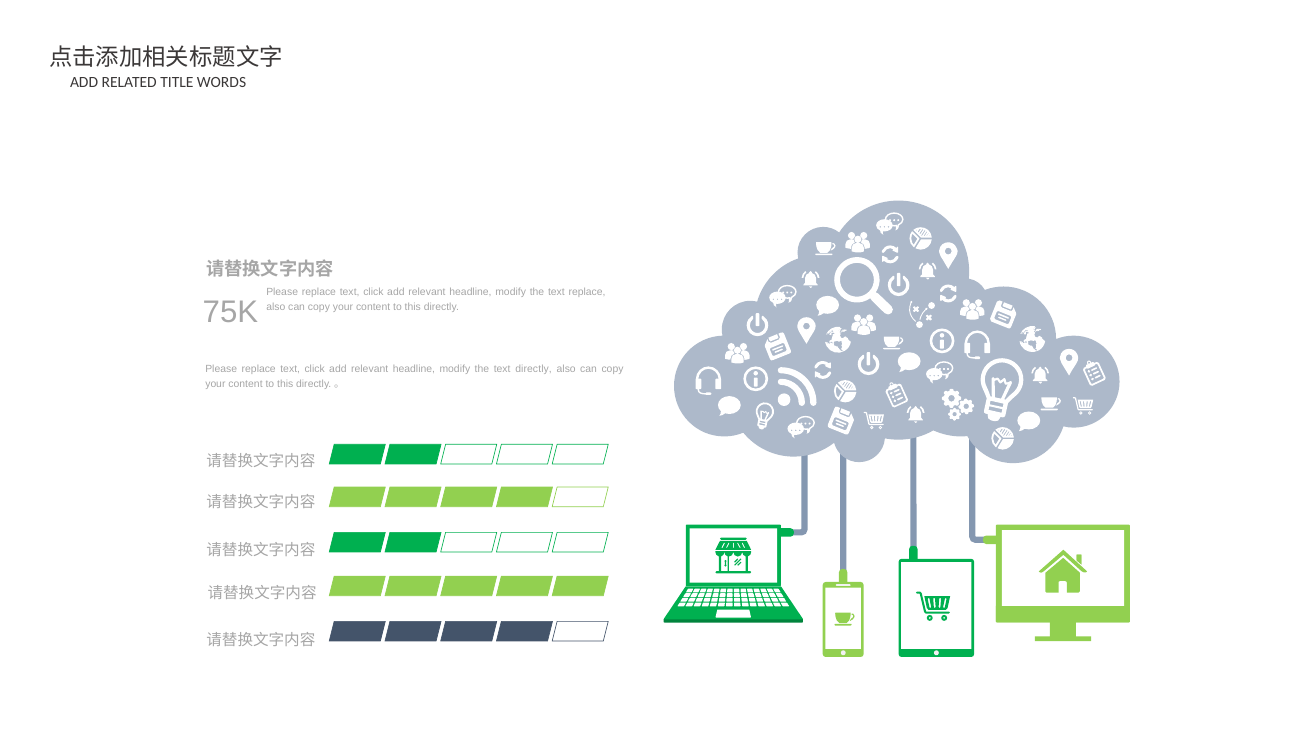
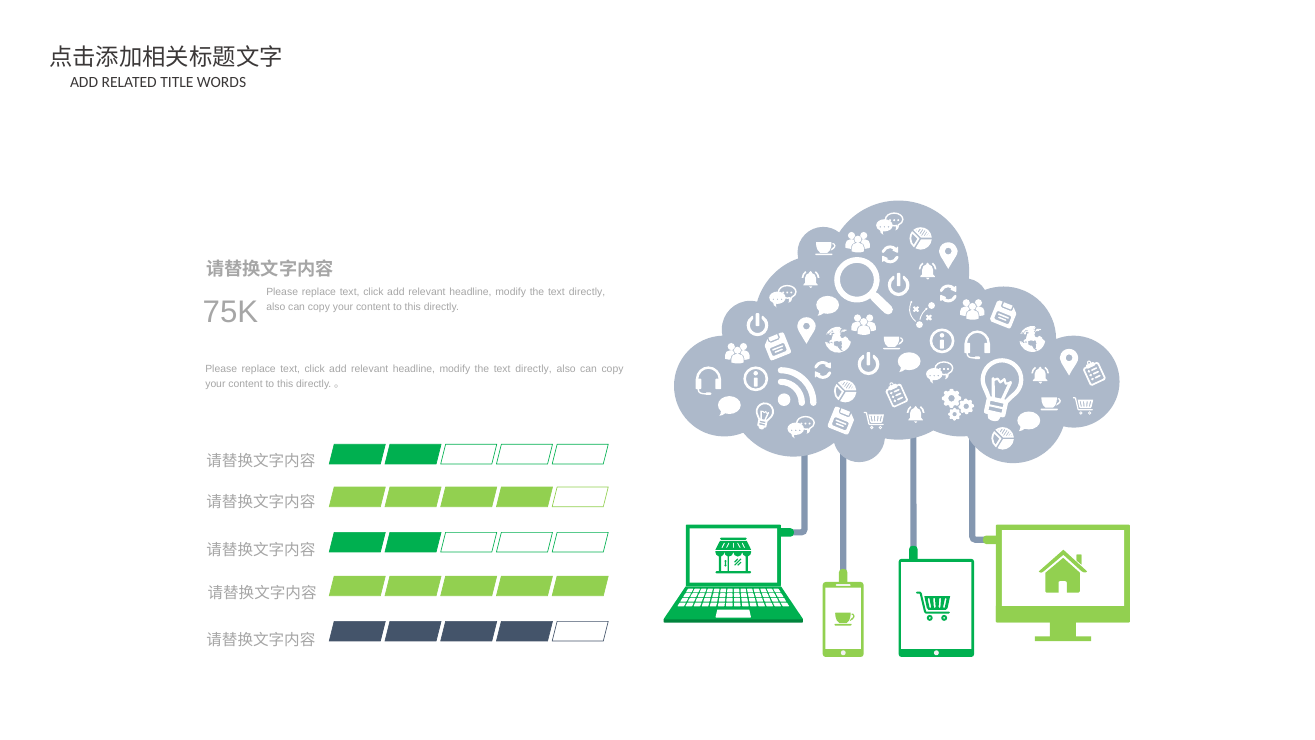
replace: replace -> directly (587, 292)
